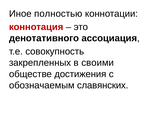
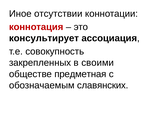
полностью: полностью -> отсутствии (58, 14)
денотативного: денотативного -> консультирует (44, 38)
достижения: достижения -> предметная (80, 74)
